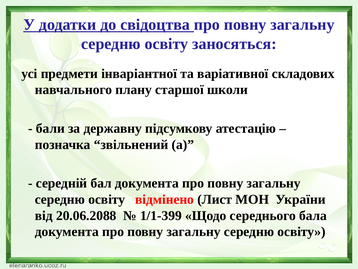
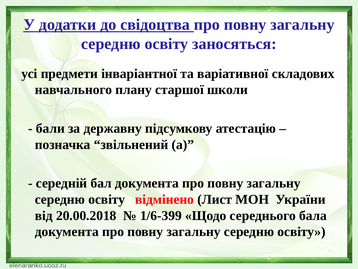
20.06.2088: 20.06.2088 -> 20.00.2018 (86, 215)
1/1-399: 1/1-399 -> 1/6-399 (161, 215)
